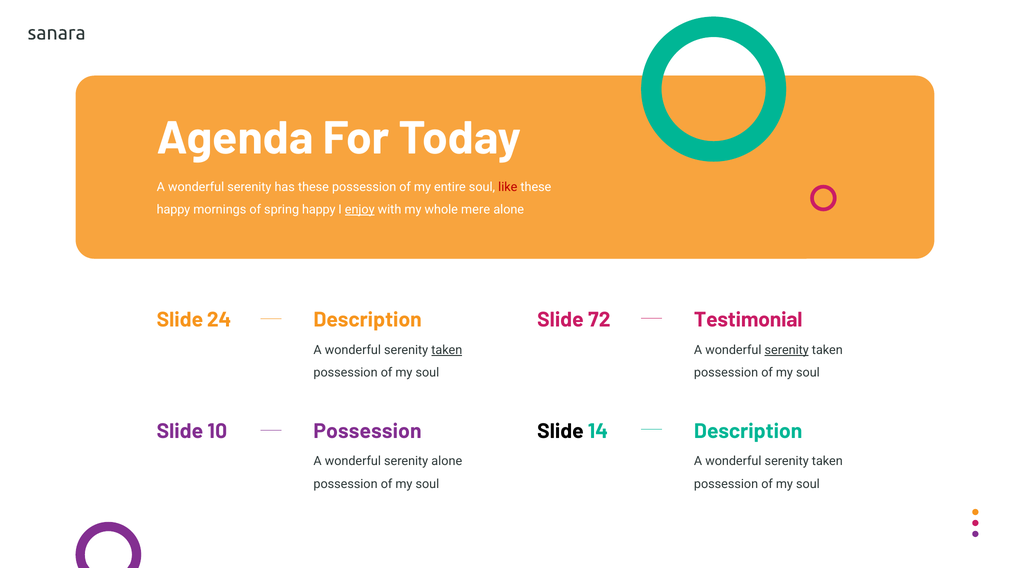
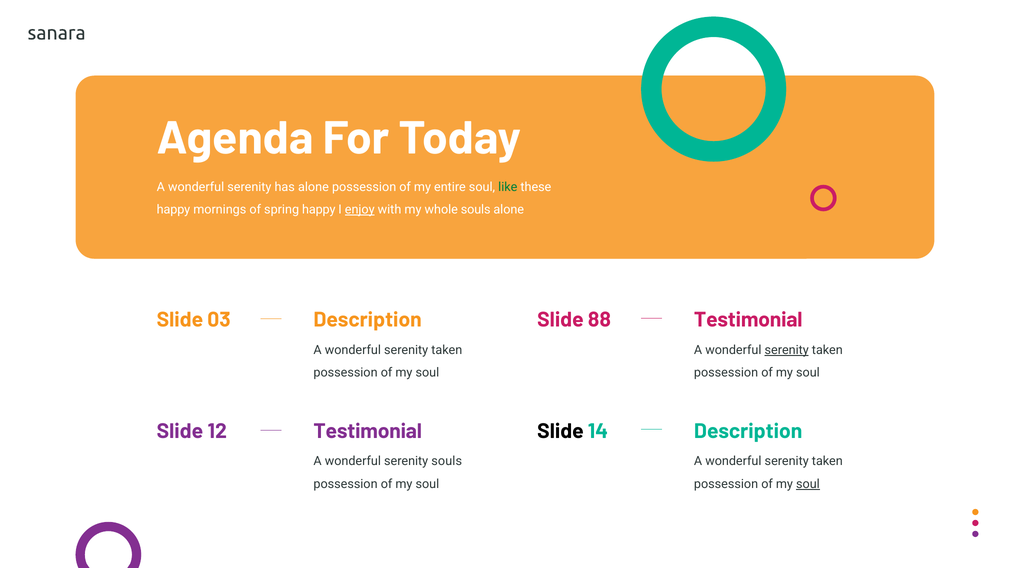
has these: these -> alone (313, 187)
like colour: red -> green (508, 187)
whole mere: mere -> souls (476, 210)
24: 24 -> 03 (219, 320)
72: 72 -> 88 (599, 320)
taken underline: present -> none (447, 350)
10: 10 -> 12 (217, 431)
Possession: Possession -> Testimonial (368, 431)
serenity alone: alone -> souls (447, 461)
soul underline: none -> present (808, 484)
